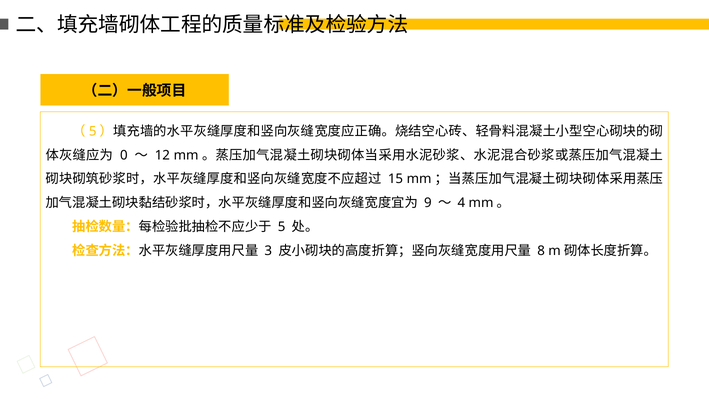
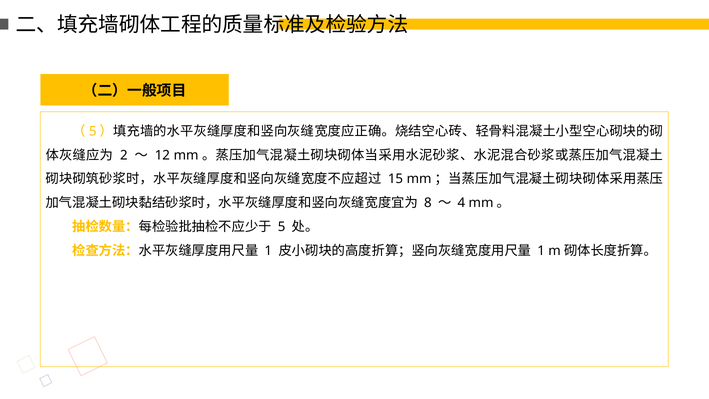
0: 0 -> 2 (124, 155)
9: 9 -> 8 (428, 203)
3: 3 -> 1 (268, 251)
8: 8 -> 1 (541, 251)
